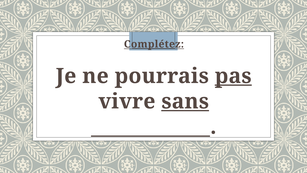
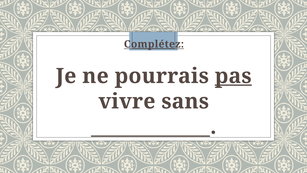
sans underline: present -> none (185, 101)
